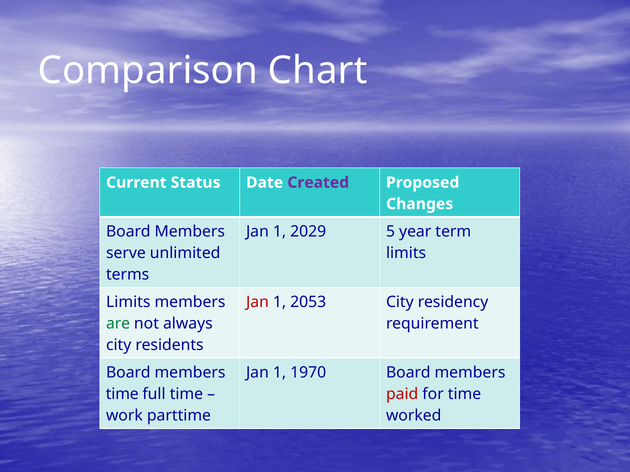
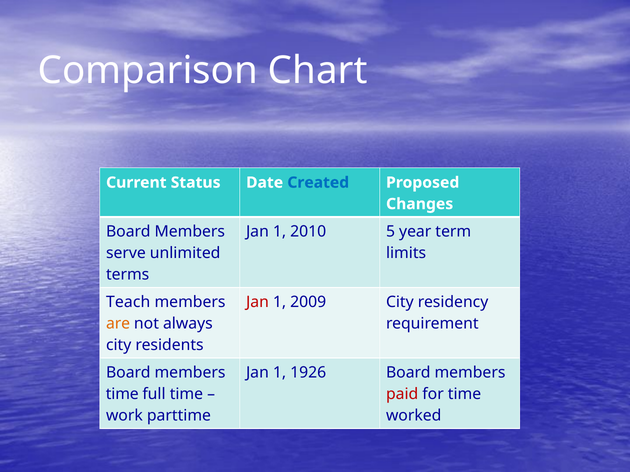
Created colour: purple -> blue (318, 183)
2029: 2029 -> 2010 (308, 232)
Limits: Limits -> Teach (128, 303)
2053: 2053 -> 2009 (308, 303)
are colour: green -> orange (118, 324)
1970: 1970 -> 1926 (308, 373)
